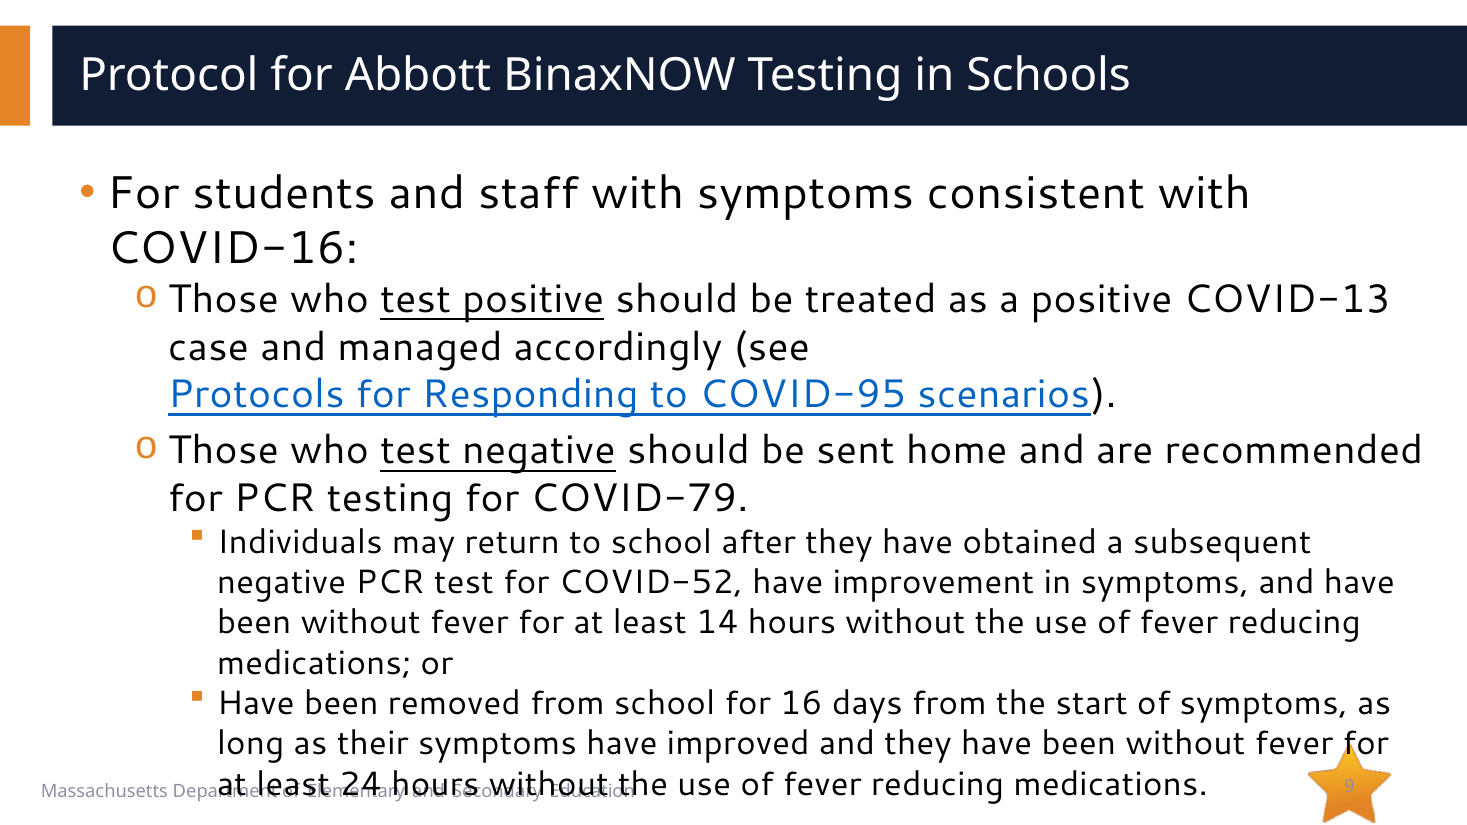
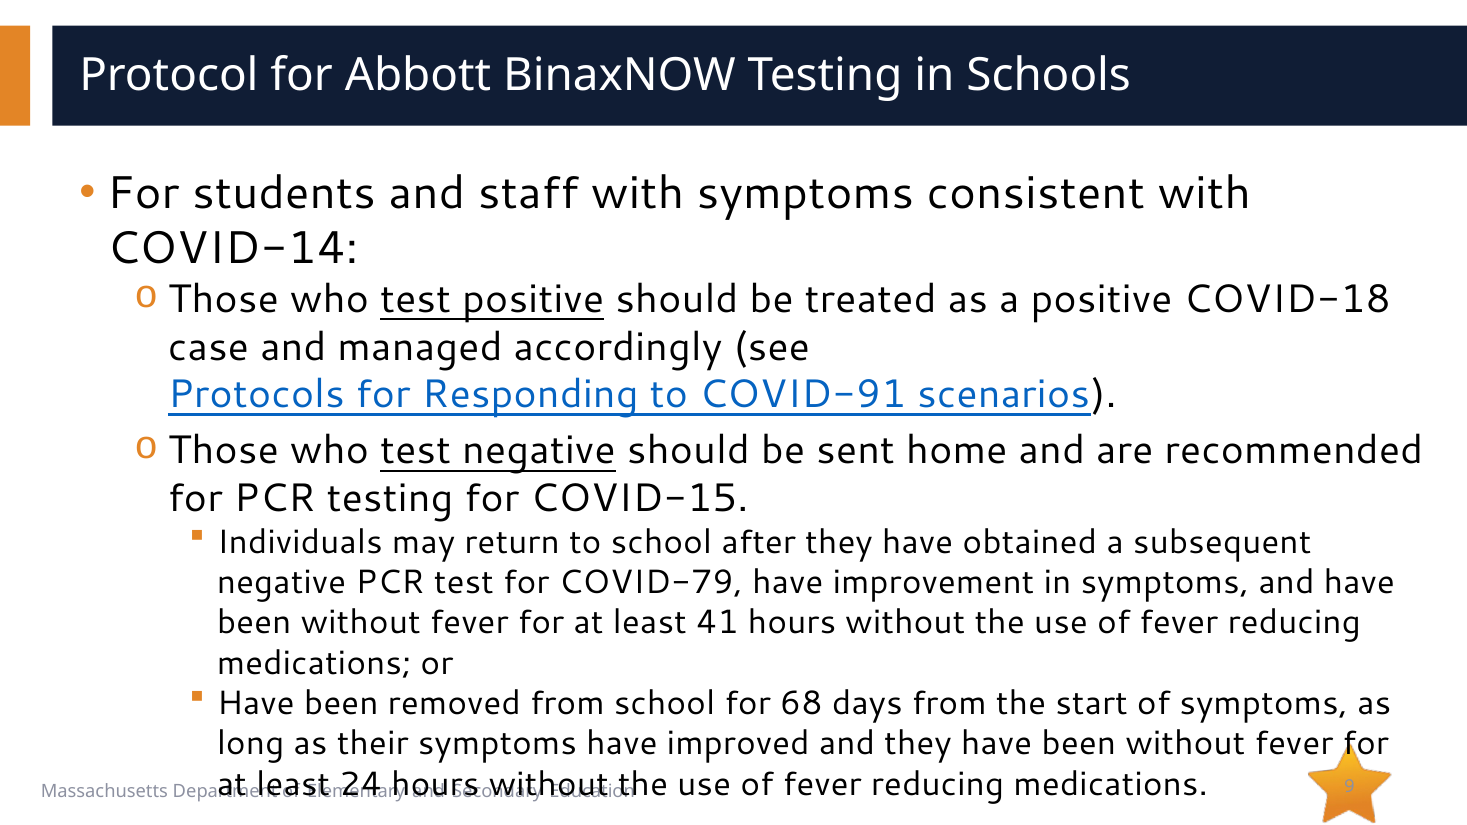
COVID-16: COVID-16 -> COVID-14 (233, 248)
COVID-13: COVID-13 -> COVID-18 (1287, 299)
COVID-95: COVID-95 -> COVID-91 (803, 395)
COVID-79: COVID-79 -> COVID-15 (639, 499)
COVID-52: COVID-52 -> COVID-79 (651, 582)
14: 14 -> 41 (717, 623)
16: 16 -> 68 (801, 703)
